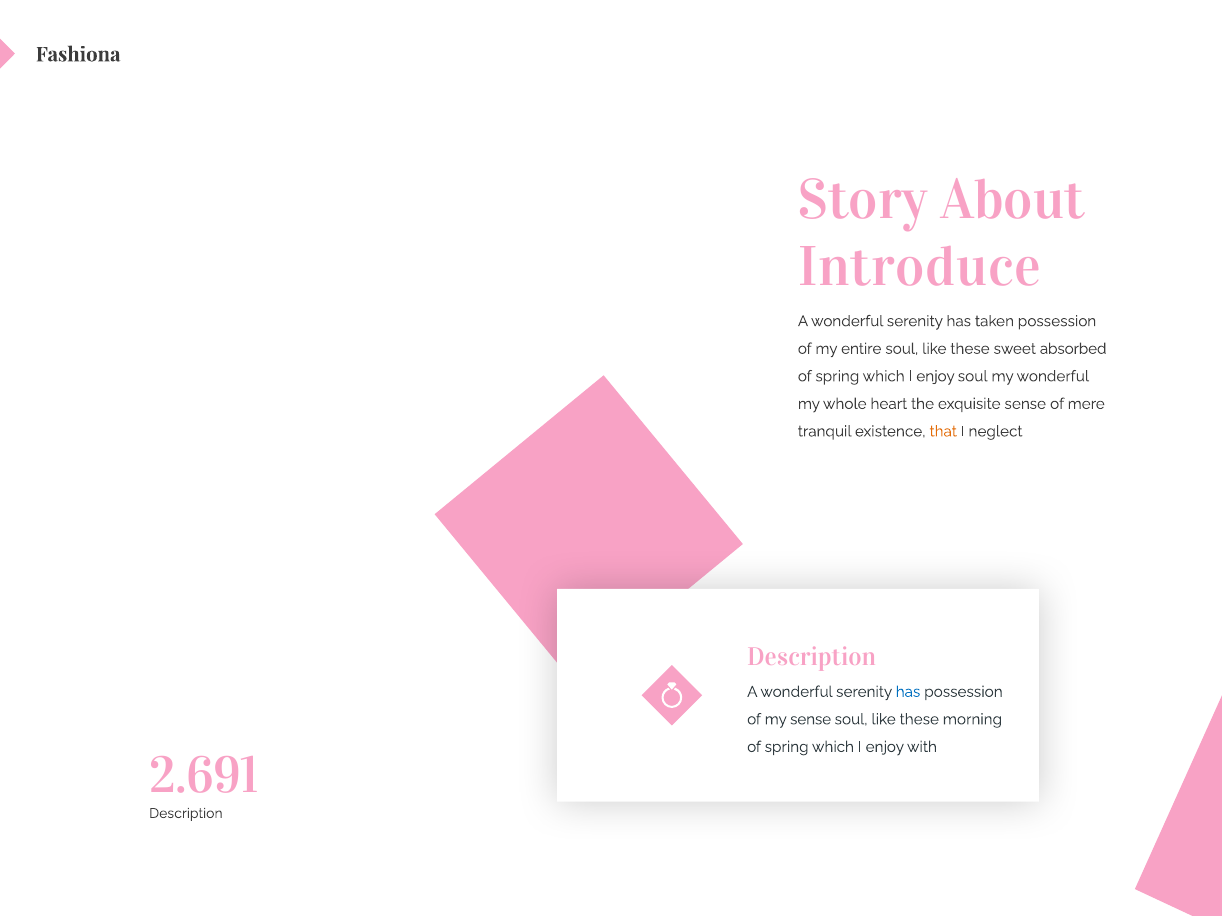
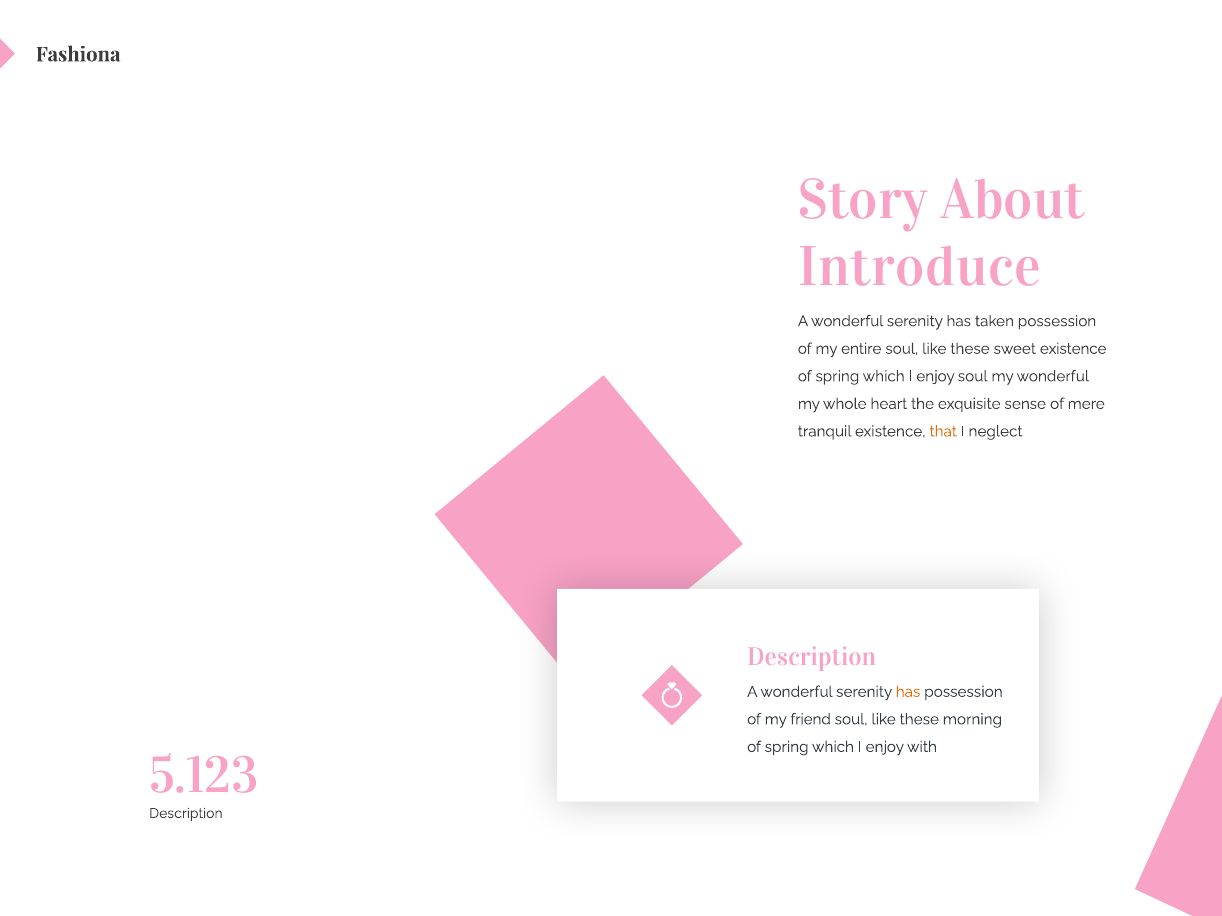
sweet absorbed: absorbed -> existence (1073, 349)
has colour: blue -> orange (908, 692)
my sense: sense -> friend (811, 720)
2.691: 2.691 -> 5.123 (204, 776)
